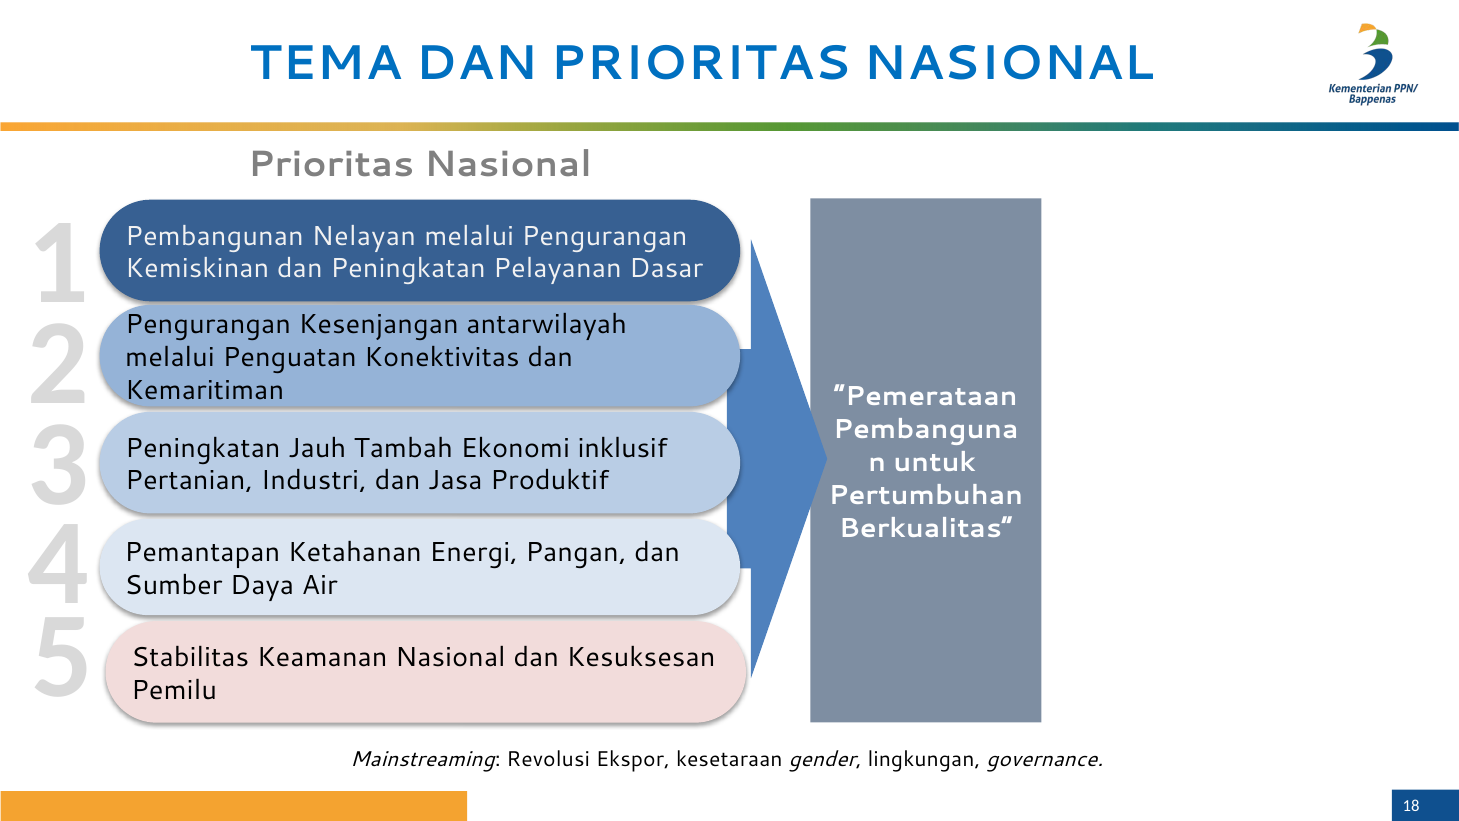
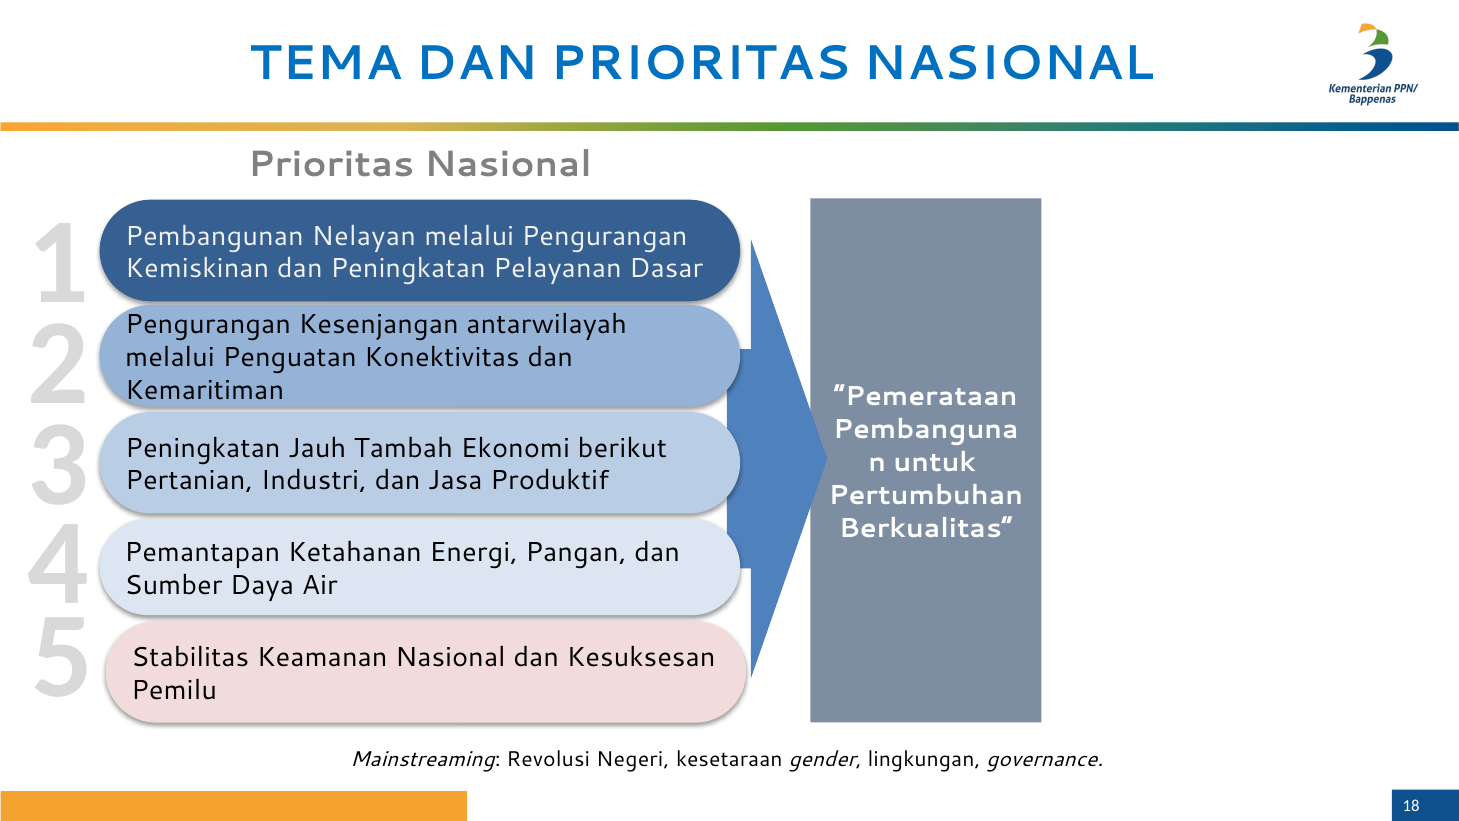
inklusif: inklusif -> berikut (622, 448)
Ekspor: Ekspor -> Negeri (633, 759)
